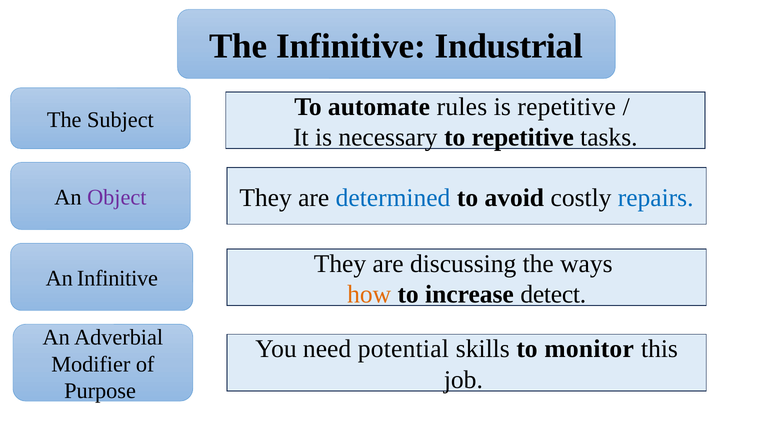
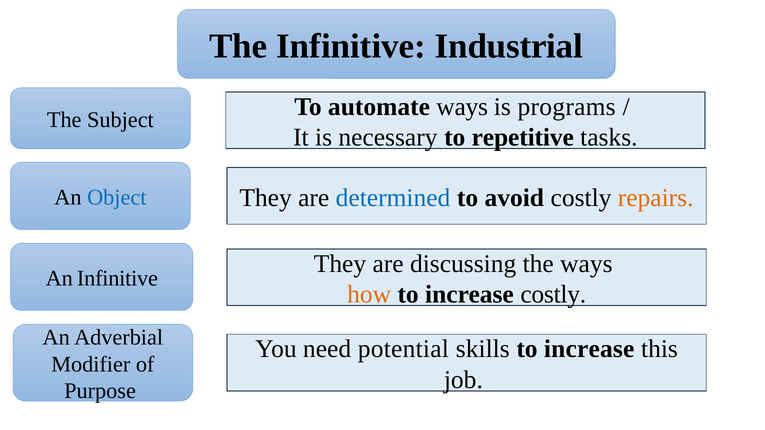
automate rules: rules -> ways (462, 107)
is repetitive: repetitive -> programs (567, 107)
repairs colour: blue -> orange (656, 198)
Object colour: purple -> blue (117, 198)
increase detect: detect -> costly (553, 294)
skills to monitor: monitor -> increase (589, 349)
